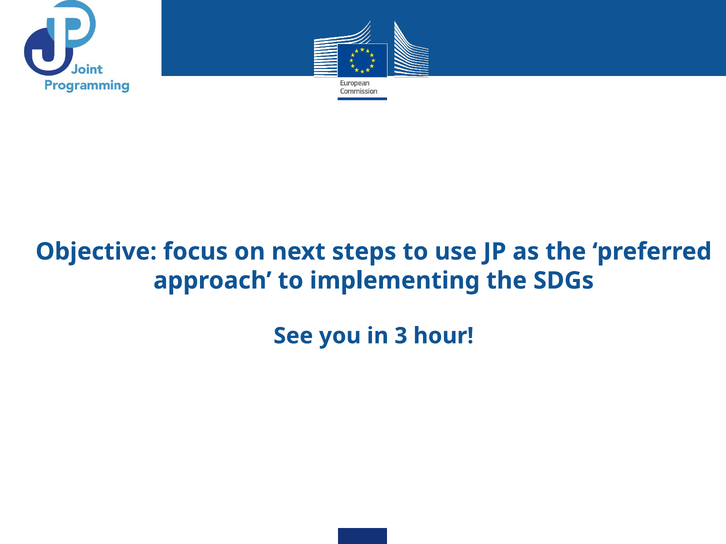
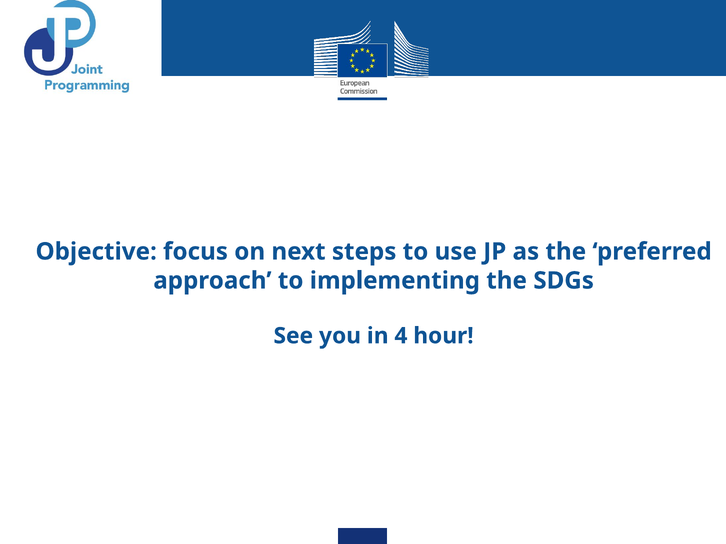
3: 3 -> 4 (401, 336)
